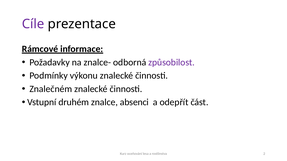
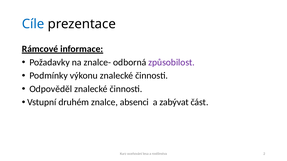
Cíle colour: purple -> blue (33, 24)
Znalečném: Znalečném -> Odpověděl (51, 89)
odepřít: odepřít -> zabývat (174, 102)
